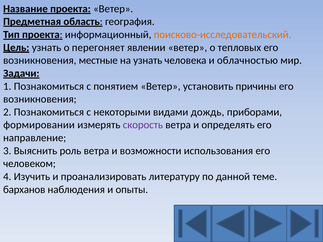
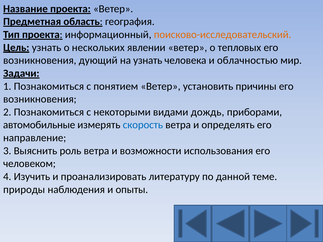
перегоняет: перегоняет -> нескольких (98, 48)
местные: местные -> дующий (98, 60)
формировании: формировании -> автомобильные (39, 125)
скорость colour: purple -> blue (143, 125)
барханов: барханов -> природы (24, 190)
